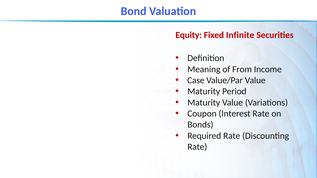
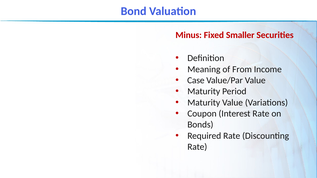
Equity: Equity -> Minus (189, 35)
Infinite: Infinite -> Smaller (240, 35)
